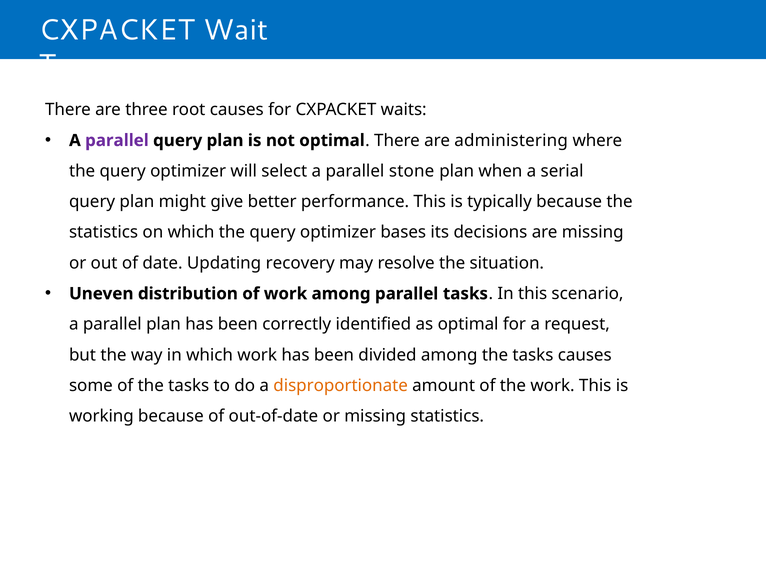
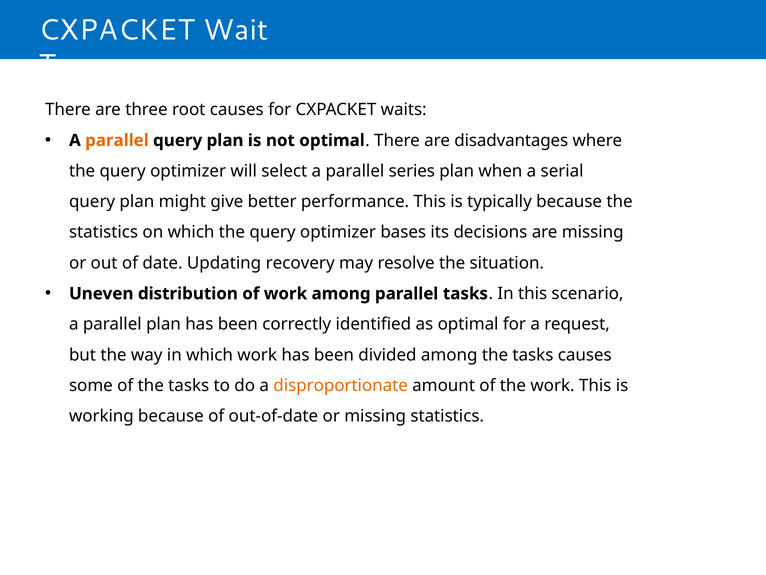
parallel colour: purple -> orange (117, 140)
administering: administering -> disadvantages (511, 140)
stone: stone -> series (412, 171)
